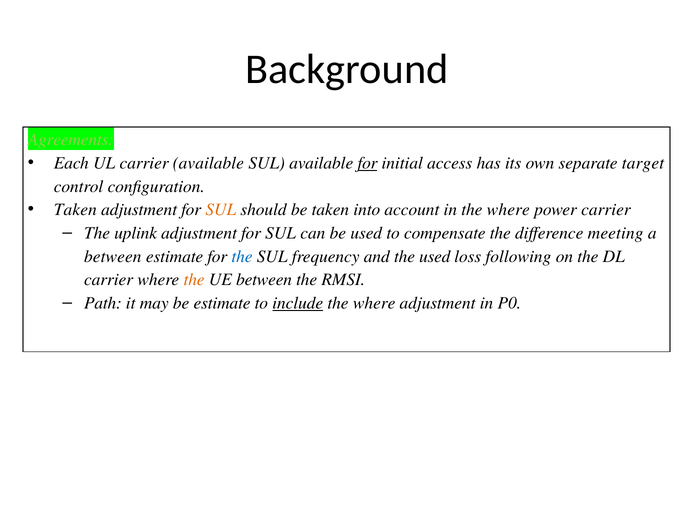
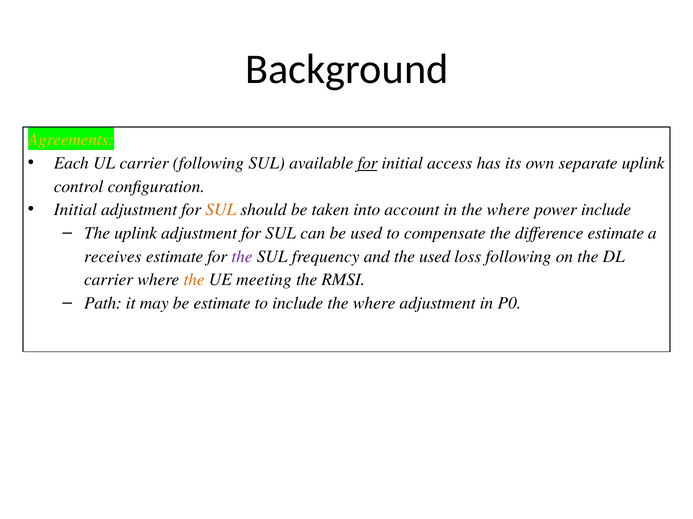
Agreements colour: light green -> yellow (71, 140)
carrier available: available -> following (208, 163)
separate target: target -> uplink (643, 163)
Taken: Taken -> Initial (75, 210)
power carrier: carrier -> include (606, 210)
difference meeting: meeting -> estimate (616, 233)
between: between -> receives (113, 257)
the colour: blue -> purple (242, 257)
UE between: between -> meeting (264, 280)
include underline: present -> none (298, 303)
